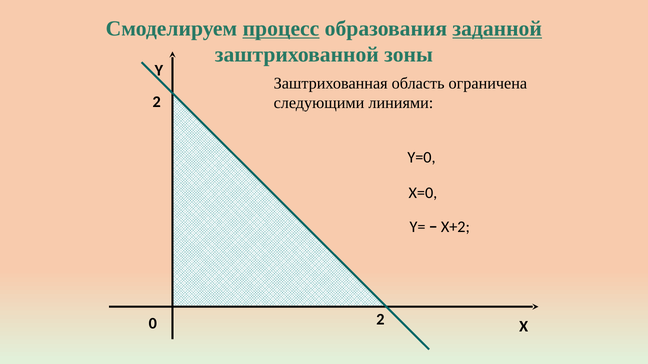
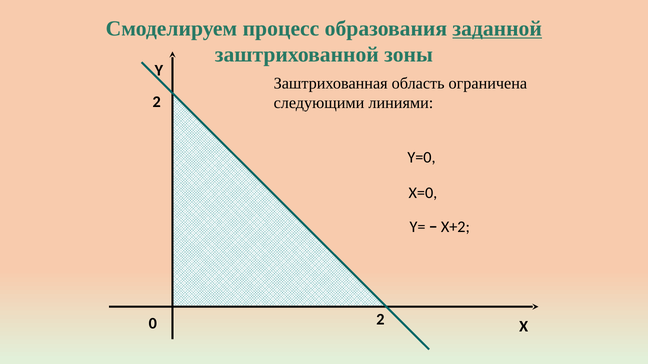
процесс underline: present -> none (281, 29)
